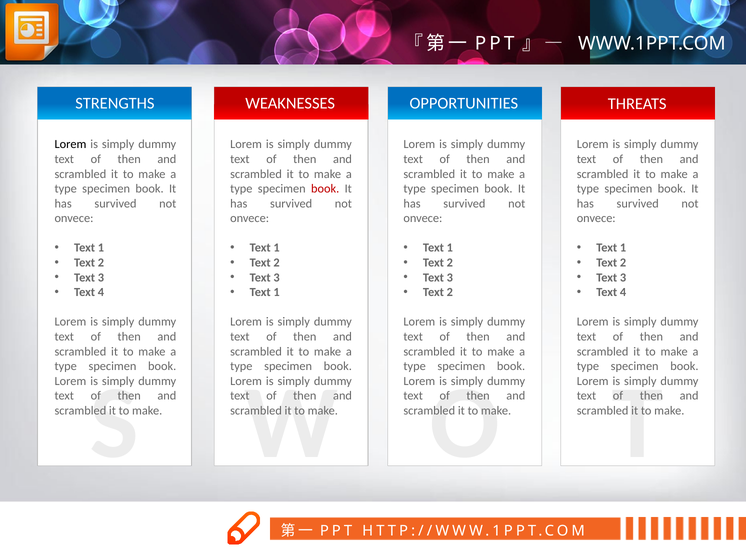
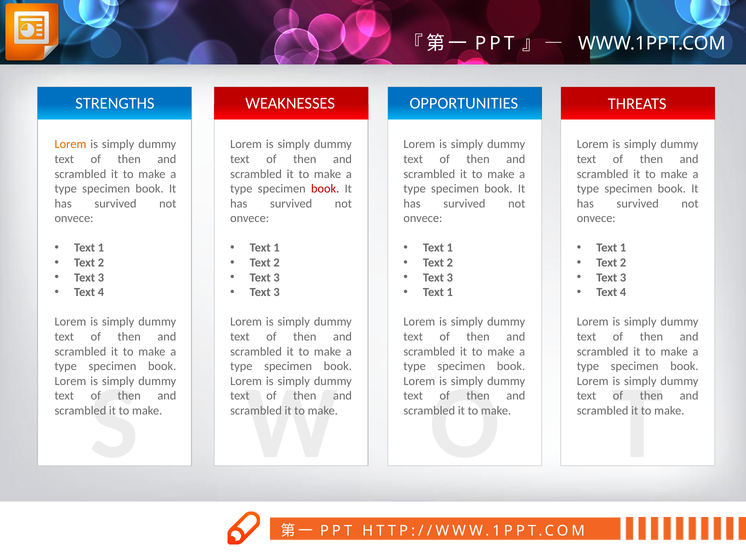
Lorem colour: black -> orange (70, 145)
1: 1 -> 3 (277, 293)
2: 2 -> 1 (450, 293)
